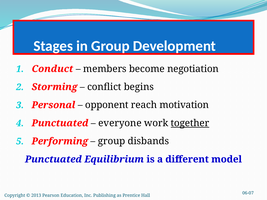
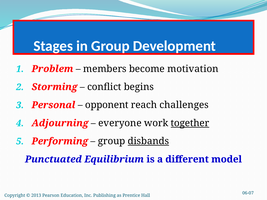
Conduct: Conduct -> Problem (52, 69)
negotiation: negotiation -> motivation (193, 69)
motivation: motivation -> challenges (184, 105)
Punctuated: Punctuated -> Adjourning (60, 123)
disbands underline: none -> present (148, 141)
